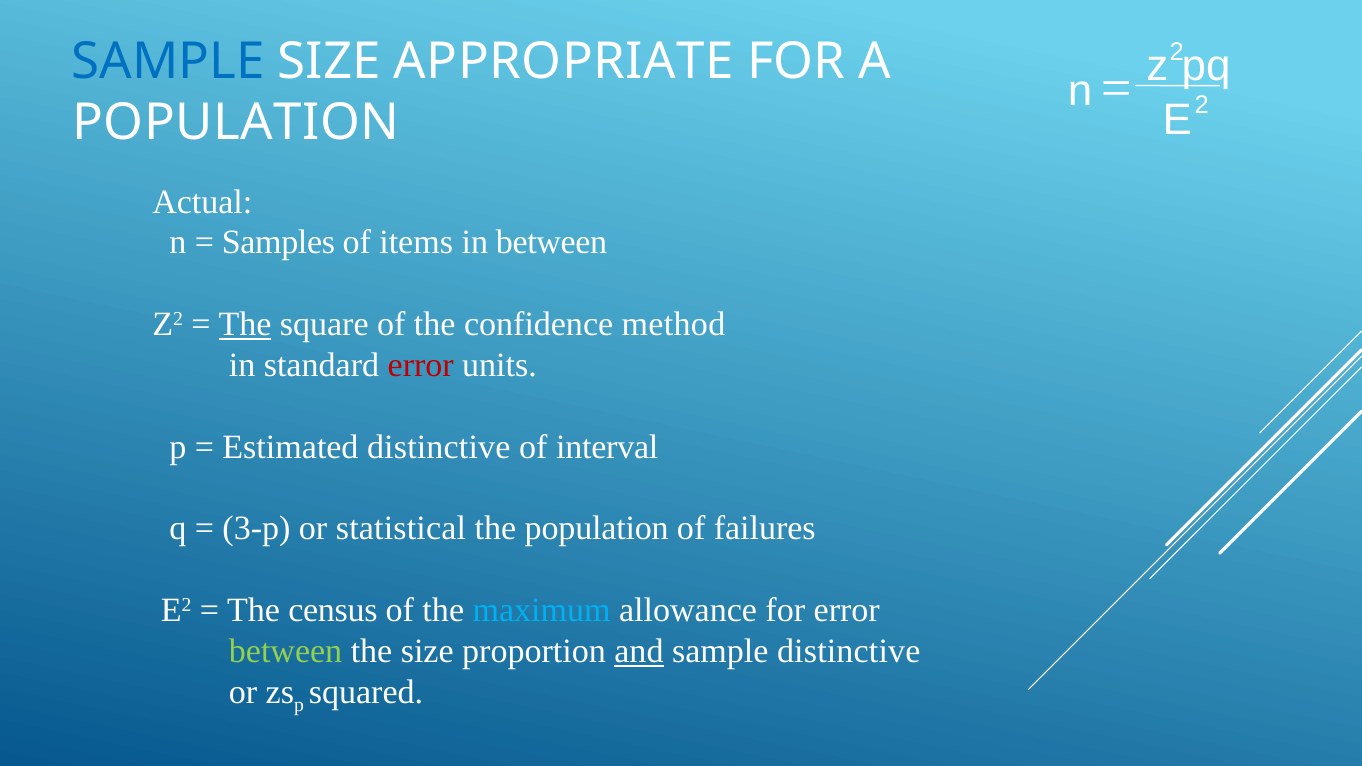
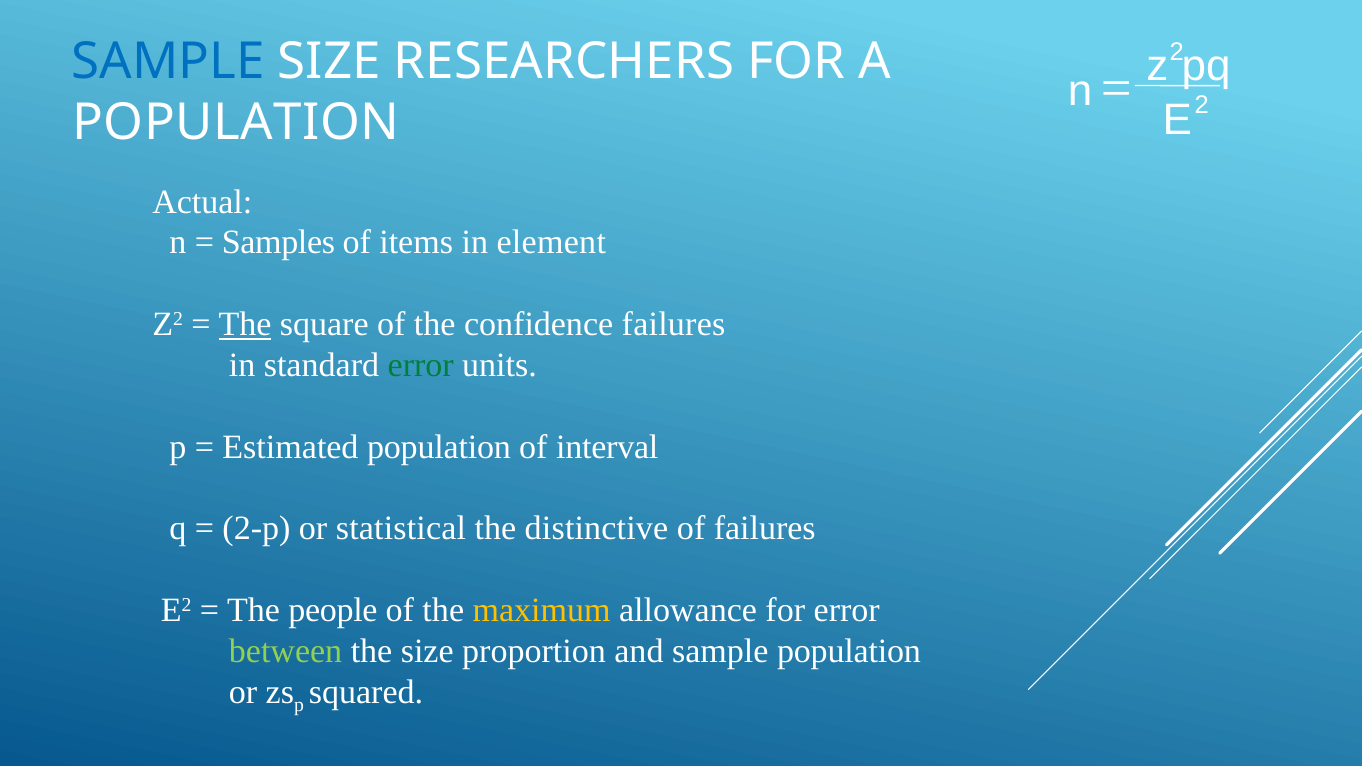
APPROPRIATE: APPROPRIATE -> RESEARCHERS (564, 61)
in between: between -> element (551, 243)
confidence method: method -> failures (674, 324)
error colour: red -> green (421, 365)
Estimated distinctive: distinctive -> population (439, 447)
3-p: 3-p -> 2-p (256, 529)
the population: population -> distinctive (597, 529)
census: census -> people (333, 610)
maximum colour: light blue -> yellow (542, 610)
and underline: present -> none (639, 651)
sample distinctive: distinctive -> population (849, 651)
